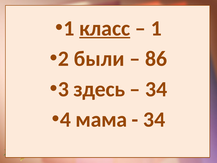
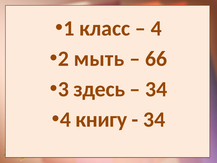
класс underline: present -> none (105, 28)
1: 1 -> 4 (156, 28)
были: были -> мыть (99, 59)
86: 86 -> 66 (156, 59)
мама: мама -> книгу (101, 119)
